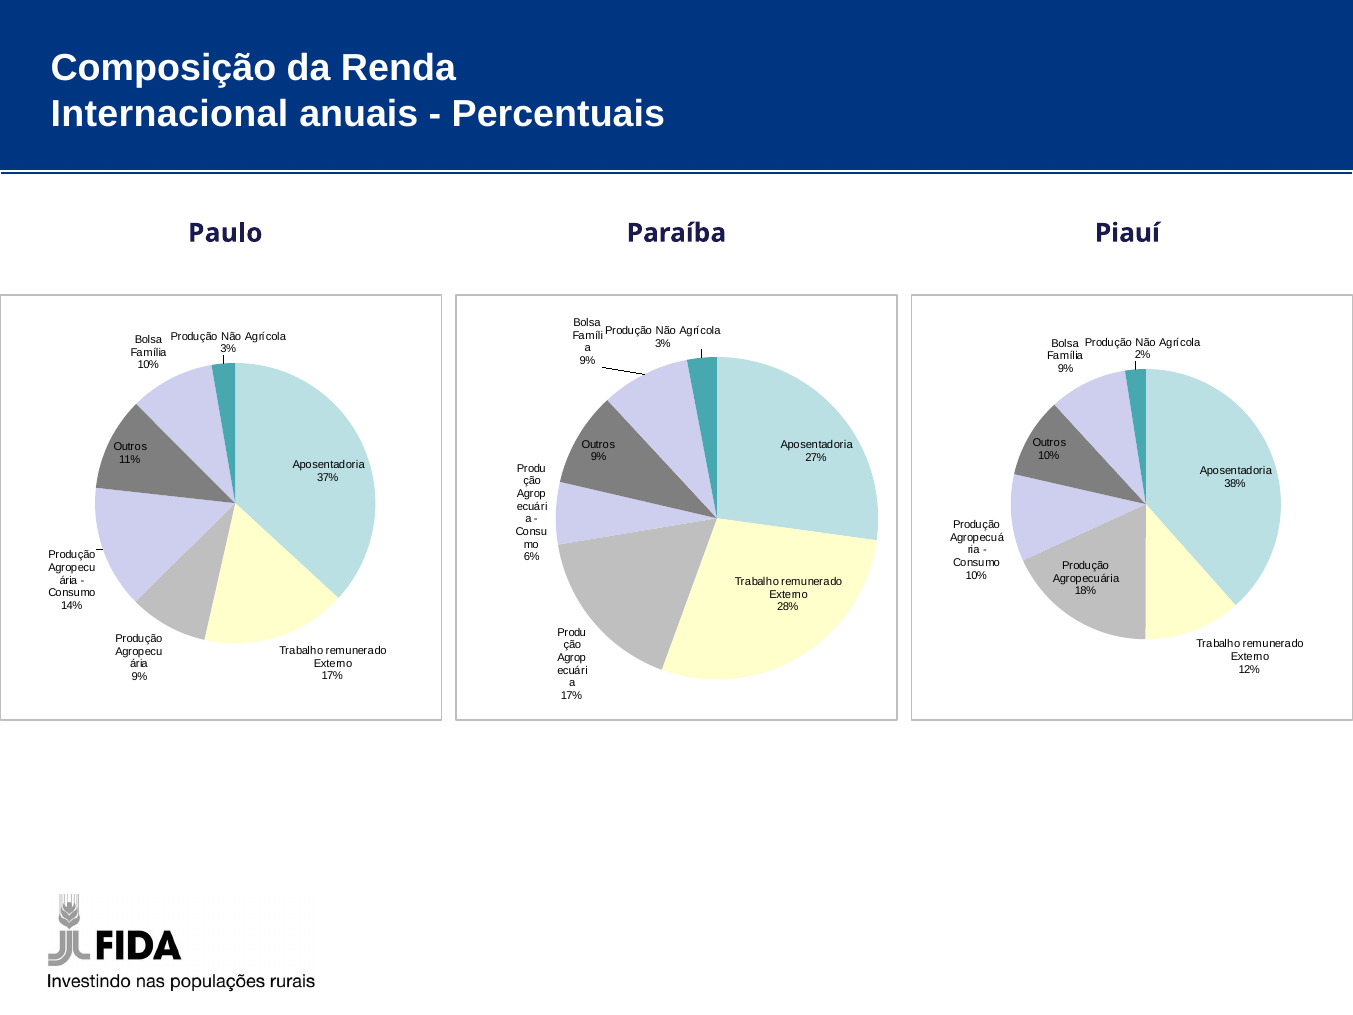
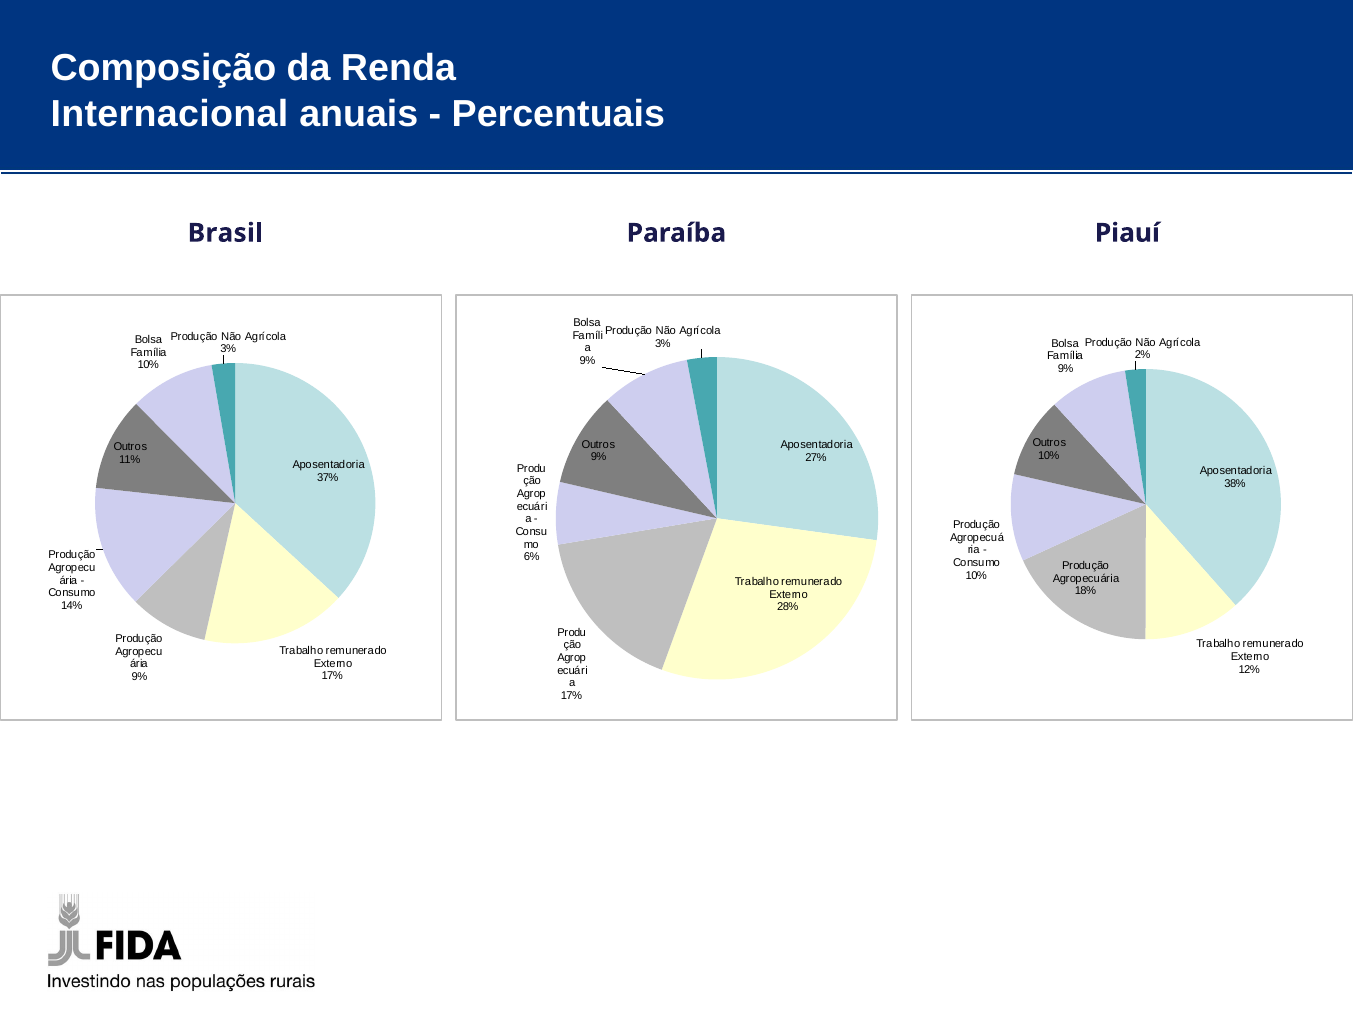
Paulo: Paulo -> Brasil (225, 233)
